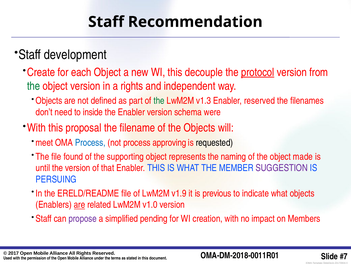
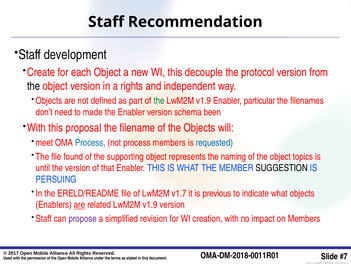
protocol underline: present -> none (258, 72)
the colour: green -> black (34, 86)
v1.3: v1.3 -> v1.9 (204, 101)
Enabler reserved: reserved -> particular (260, 101)
inside: inside -> made (93, 112)
were: were -> been (212, 112)
process approving: approving -> members (169, 142)
requested colour: black -> blue (214, 142)
made: made -> topics (303, 156)
SUGGESTION colour: purple -> black (282, 168)
v1.9: v1.9 -> v1.7 (179, 193)
related LwM2M v1.0: v1.0 -> v1.9 (150, 204)
pending: pending -> revision (154, 218)
